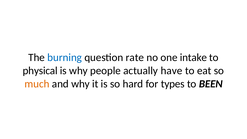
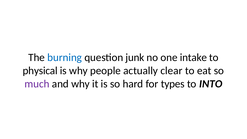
rate: rate -> junk (135, 57)
have: have -> clear (171, 71)
much colour: orange -> purple (37, 84)
BEEN: BEEN -> INTO (211, 84)
